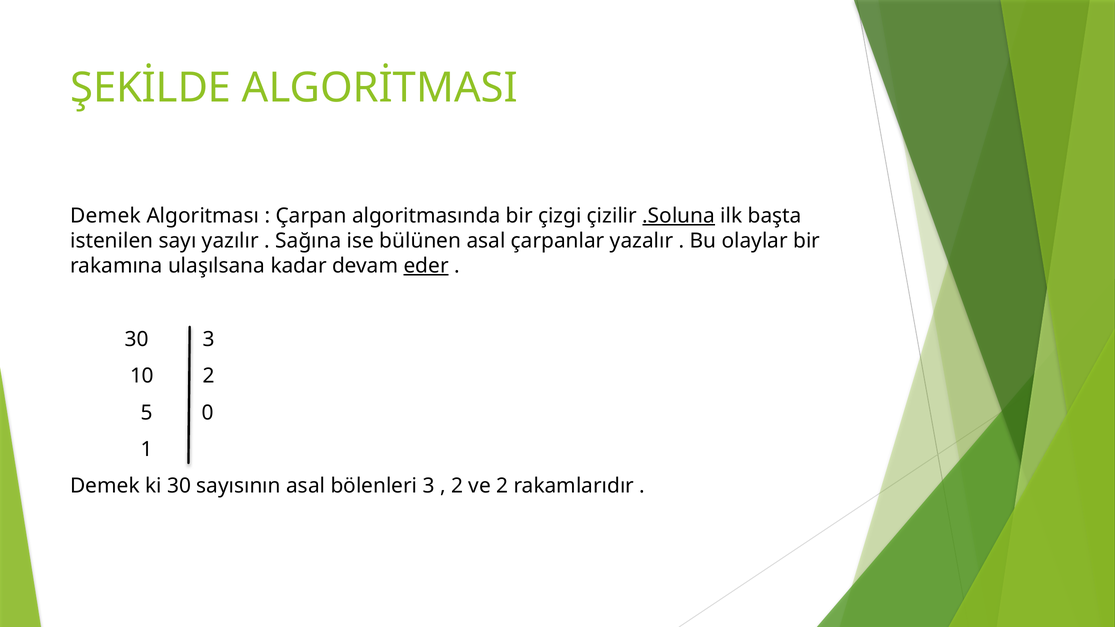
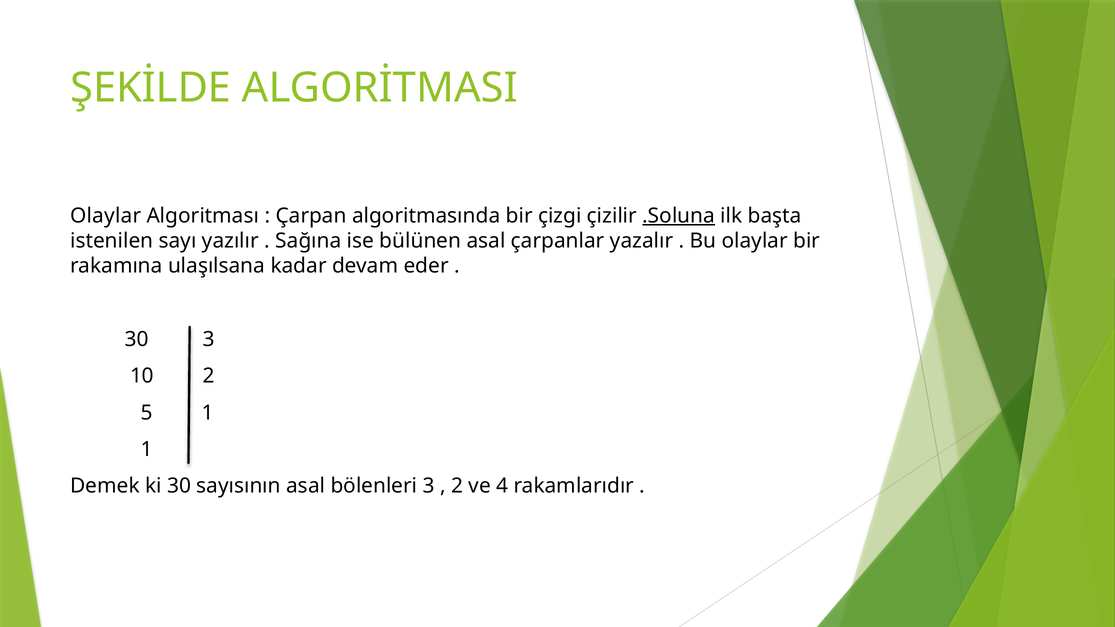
Demek: Demek -> Olaylar (106, 216)
eder underline: present -> none (426, 266)
5 0: 0 -> 1 (208, 413)
ve 2: 2 -> 4 (502, 486)
